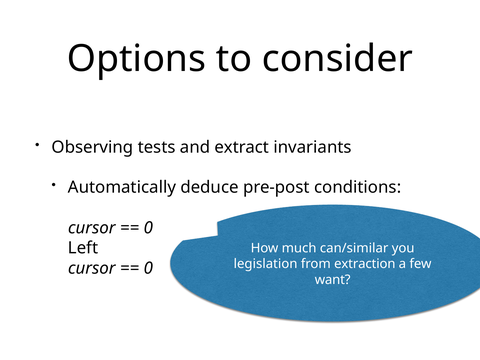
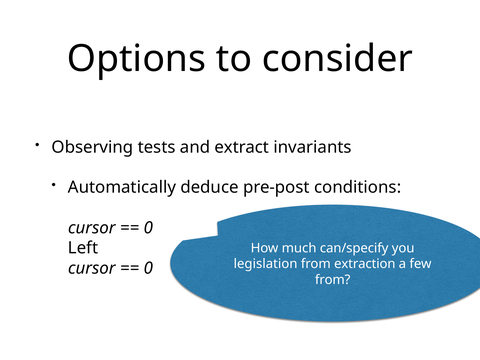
can/similar: can/similar -> can/specify (354, 248)
want: want -> from (333, 280)
